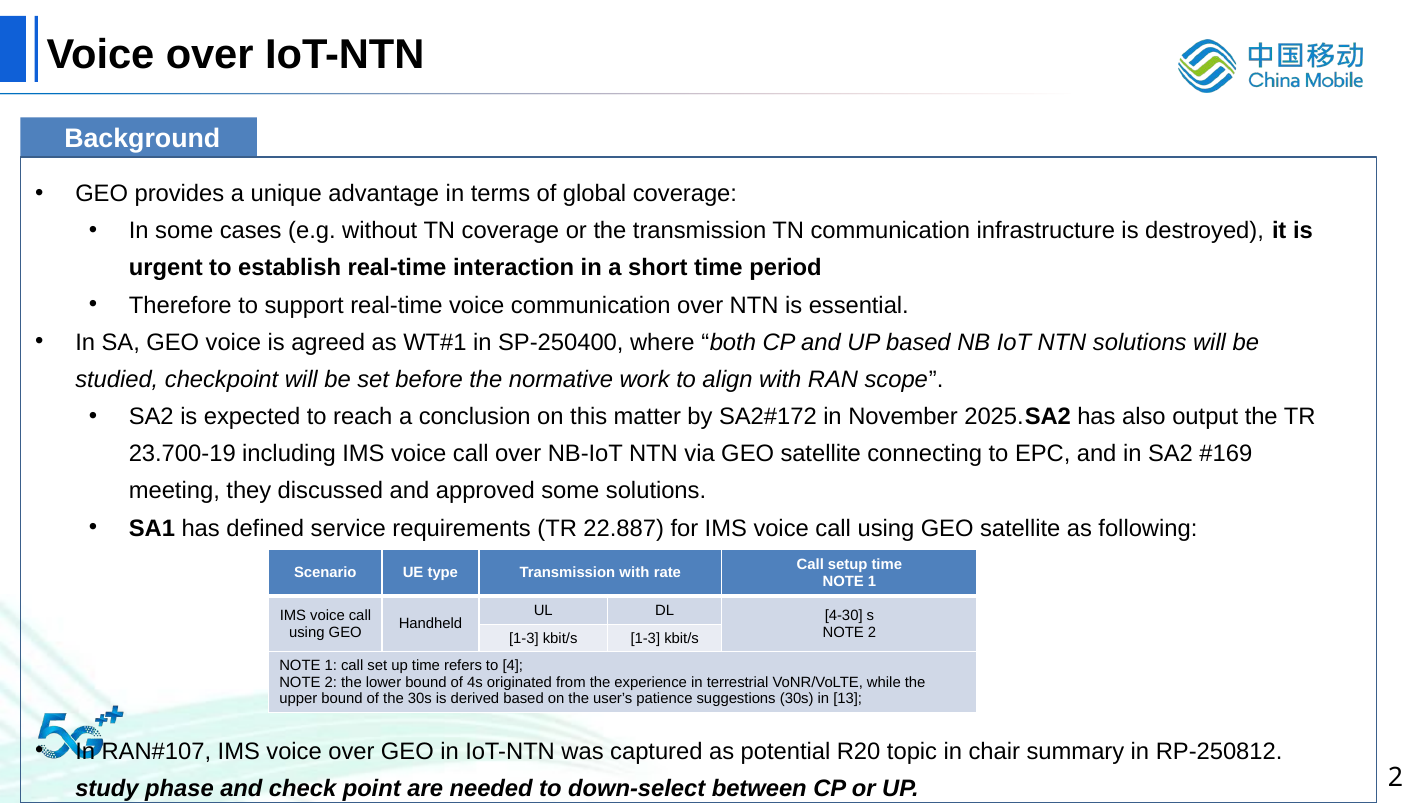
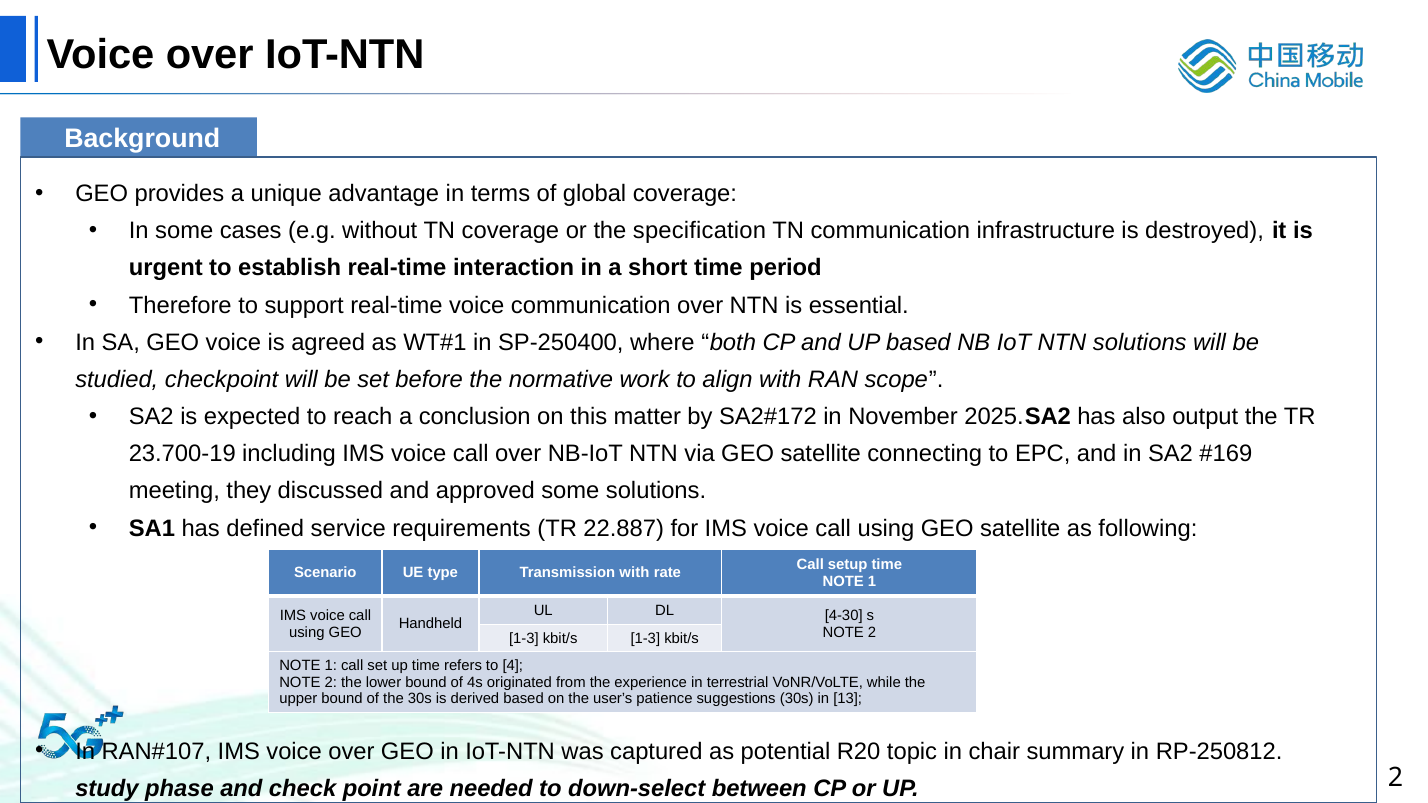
the transmission: transmission -> specification (700, 231)
